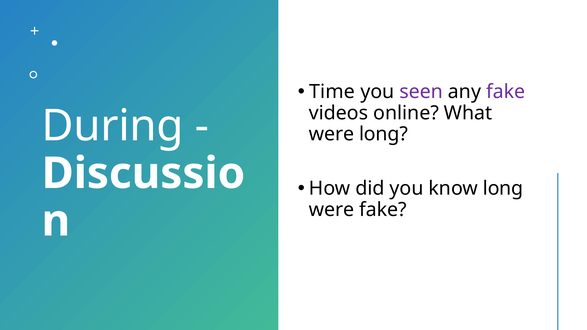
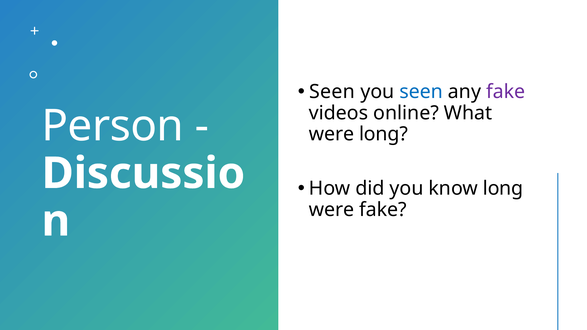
Time: Time -> Seen (332, 92)
seen colour: purple -> blue (421, 92)
During: During -> Person (113, 126)
